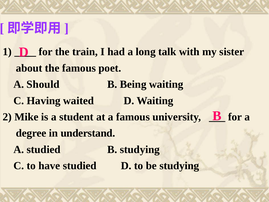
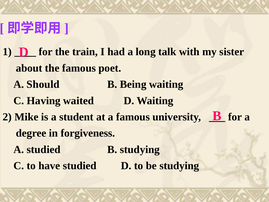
understand: understand -> forgiveness (88, 133)
